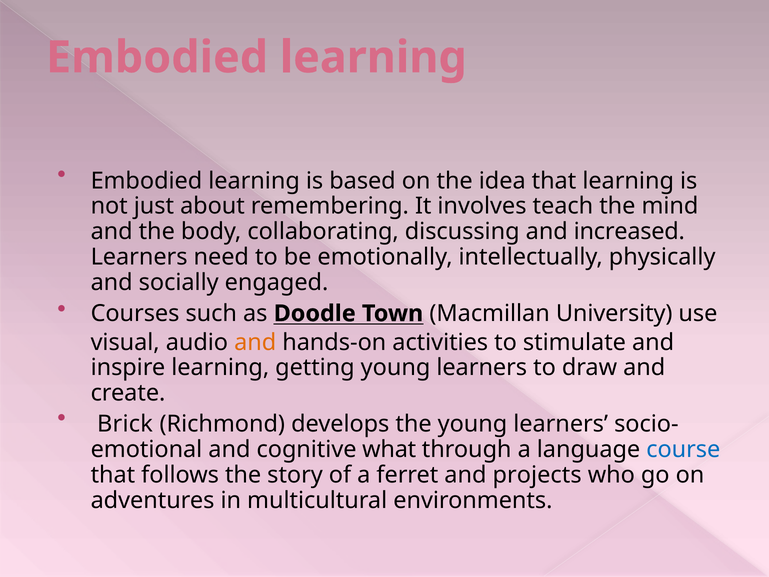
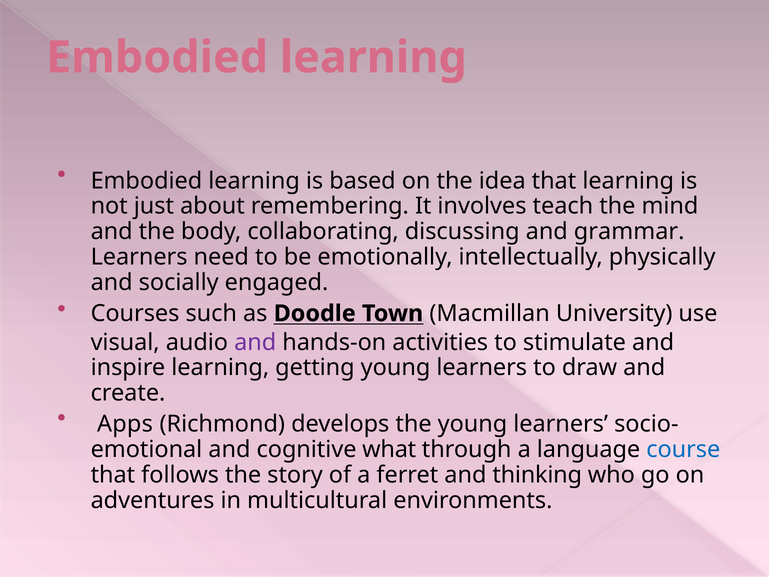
increased: increased -> grammar (629, 231)
and colour: orange -> purple (255, 342)
Brick: Brick -> Apps (125, 424)
projects: projects -> thinking (537, 475)
